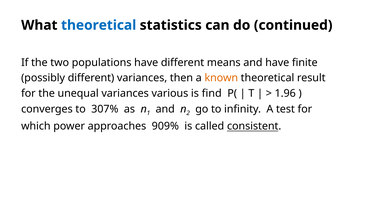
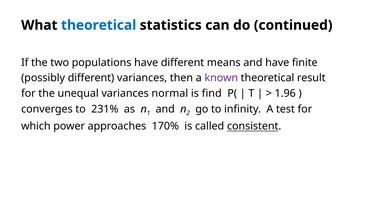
known colour: orange -> purple (221, 78)
various: various -> normal (170, 93)
307%: 307% -> 231% (105, 109)
909%: 909% -> 170% (165, 126)
